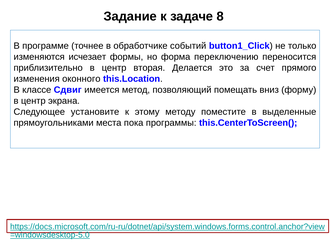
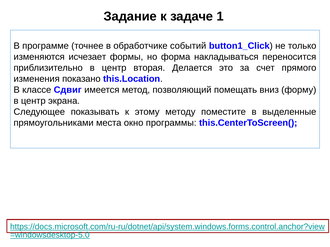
8: 8 -> 1 (220, 16)
переключению: переключению -> накладываться (226, 57)
оконного: оконного -> показано (81, 79)
установите: установите -> показывать (95, 112)
пока: пока -> окно (134, 123)
